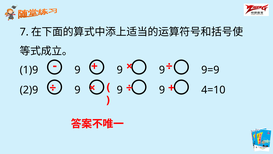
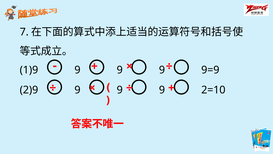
4=10: 4=10 -> 2=10 (213, 90)
